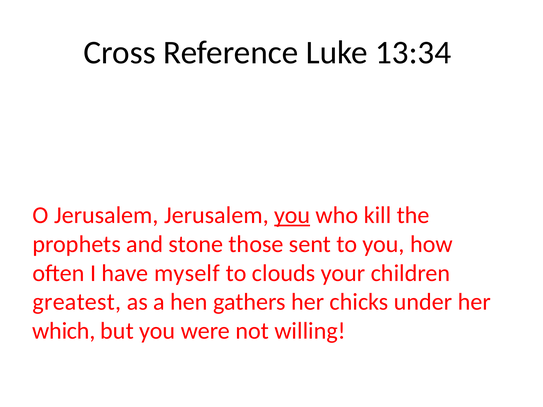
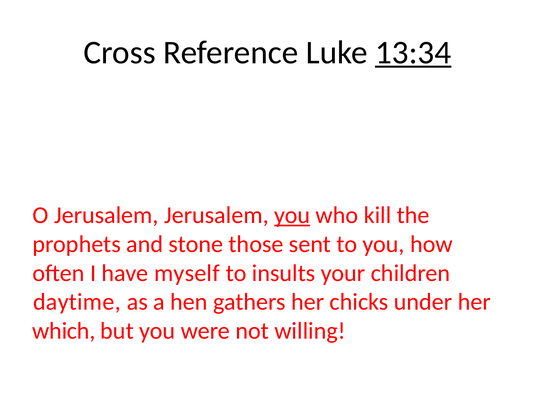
13:34 underline: none -> present (413, 53)
clouds: clouds -> insults (284, 273)
greatest: greatest -> daytime (77, 302)
